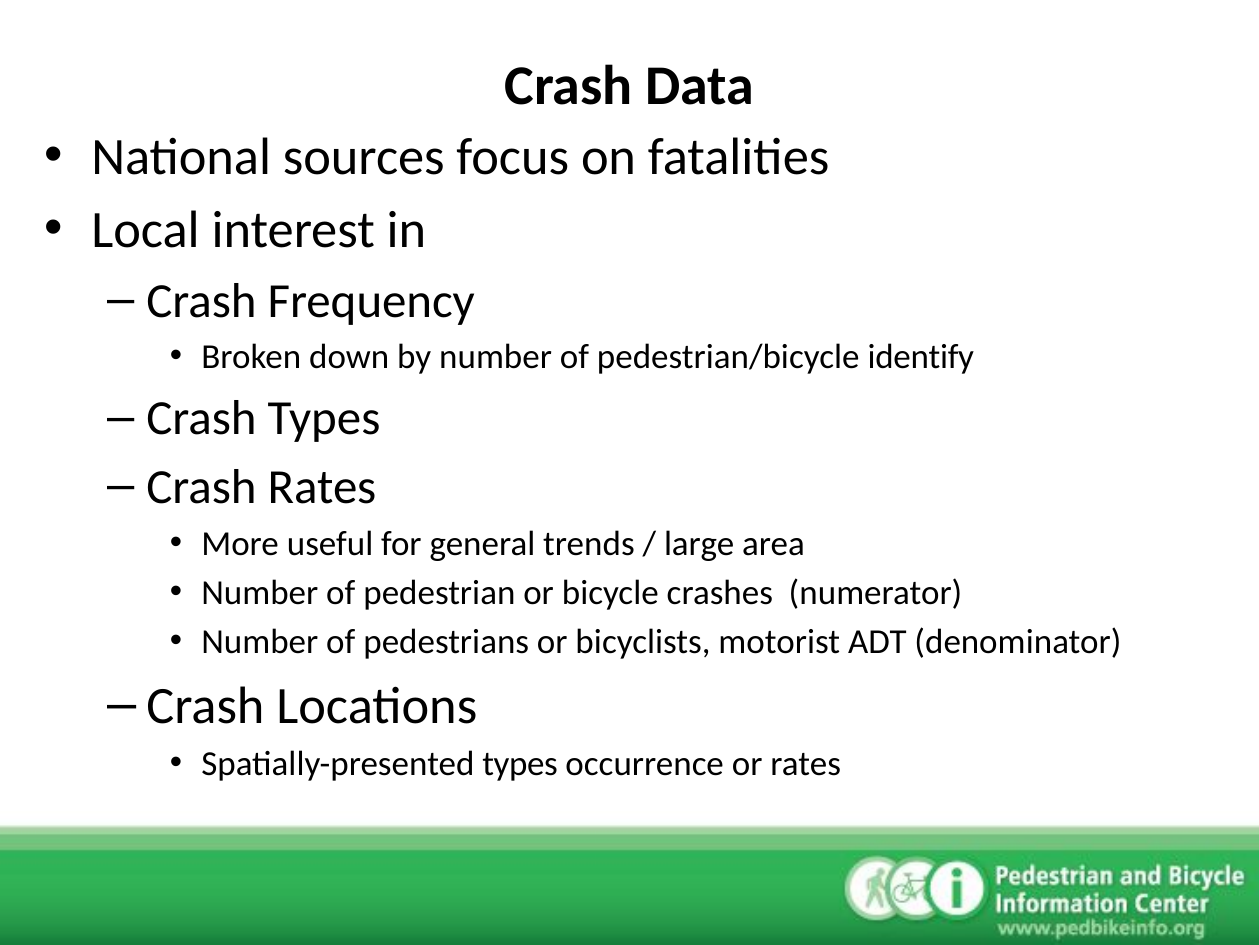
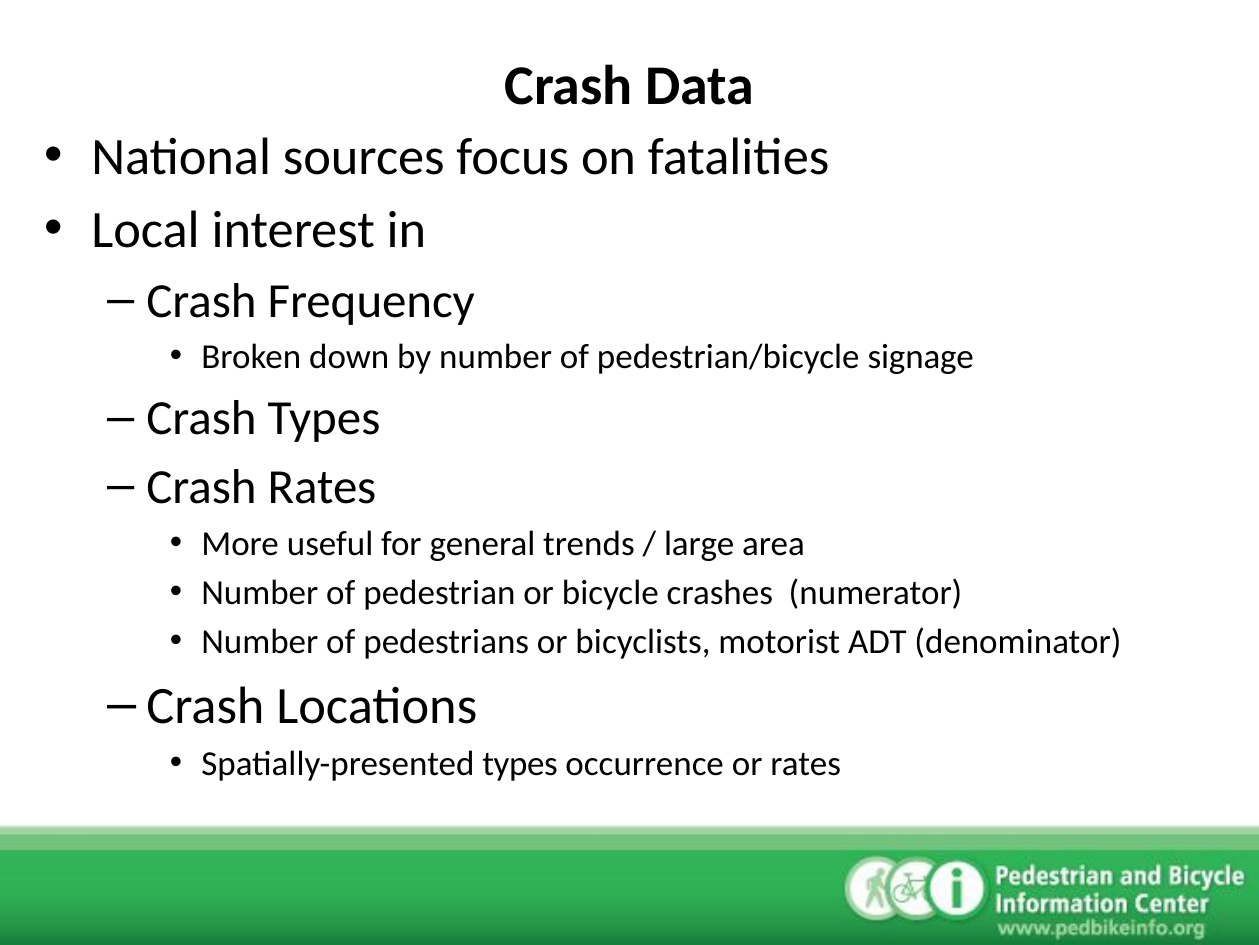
identify: identify -> signage (921, 357)
